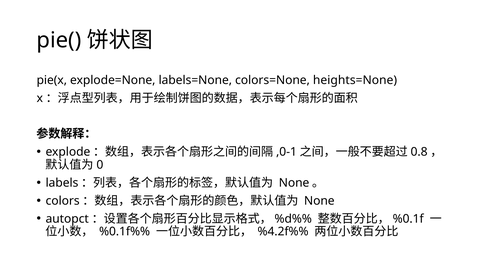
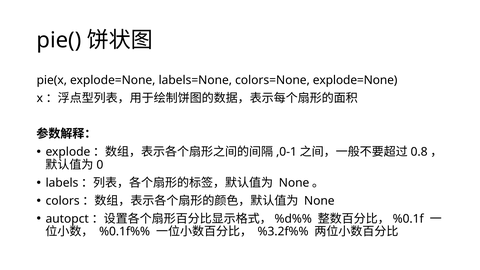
colors=None heights=None: heights=None -> explode=None (355, 80)
%4.2f%%: %4.2f%% -> %3.2f%% (283, 232)
